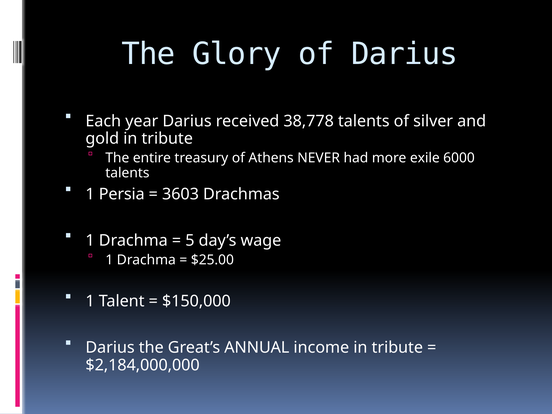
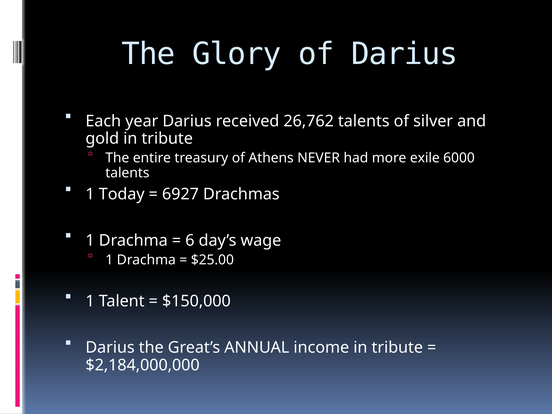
38,778: 38,778 -> 26,762 (309, 121)
Persia: Persia -> Today (122, 194)
3603: 3603 -> 6927 (180, 194)
5: 5 -> 6 (190, 240)
